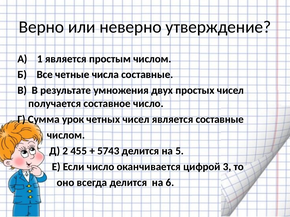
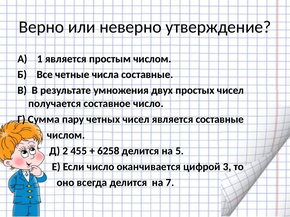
урок: урок -> пару (73, 120)
5743: 5743 -> 6258 (108, 151)
6: 6 -> 7 (170, 183)
